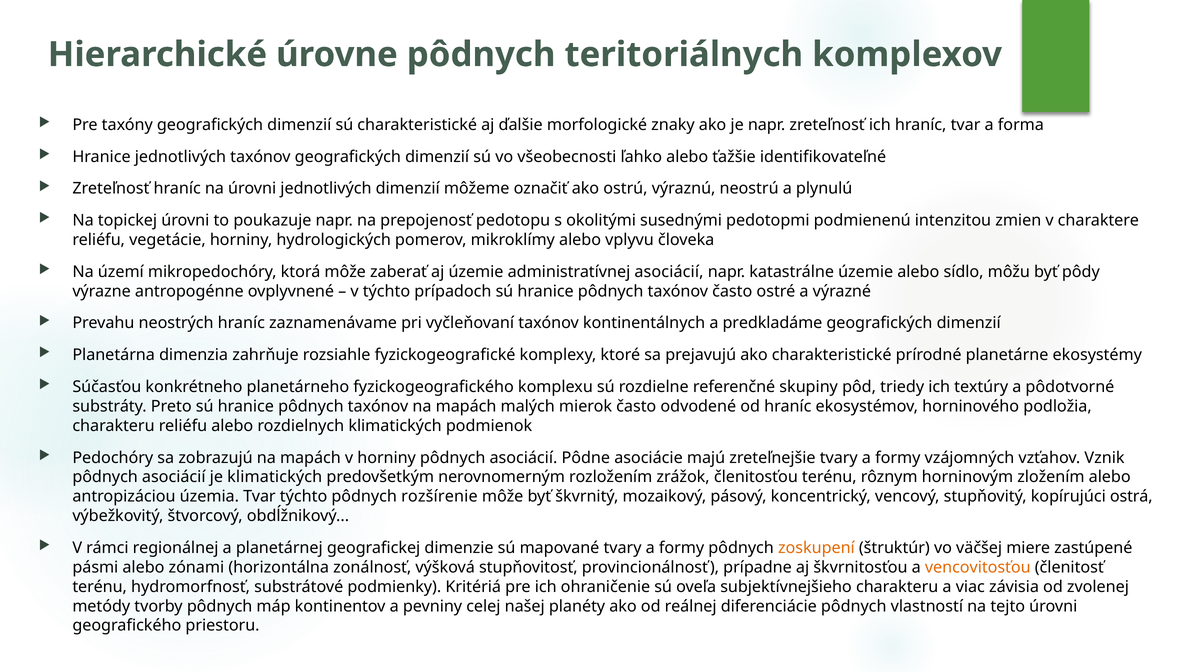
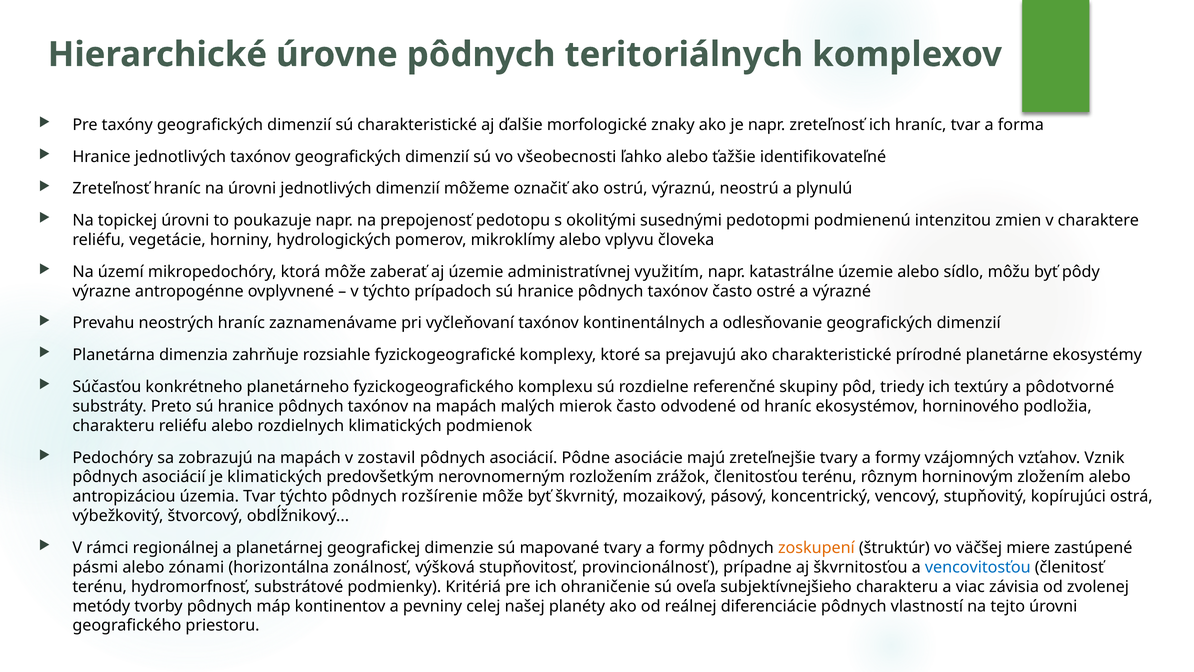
administratívnej asociácií: asociácií -> využitím (669, 272)
predkladáme: predkladáme -> odlesňovanie (772, 323)
v horniny: horniny -> zostavil (386, 457)
vencovitosťou colour: orange -> blue (978, 567)
